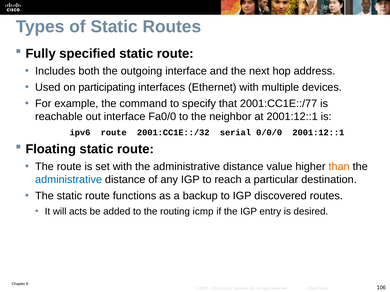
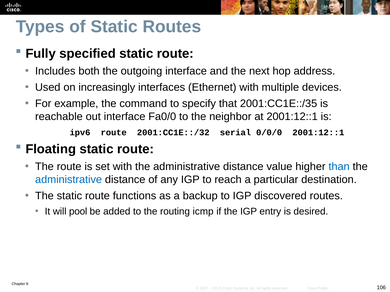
participating: participating -> increasingly (107, 87)
2001:CC1E::/77: 2001:CC1E::/77 -> 2001:CC1E::/35 (279, 104)
than colour: orange -> blue (339, 167)
acts: acts -> pool (78, 212)
